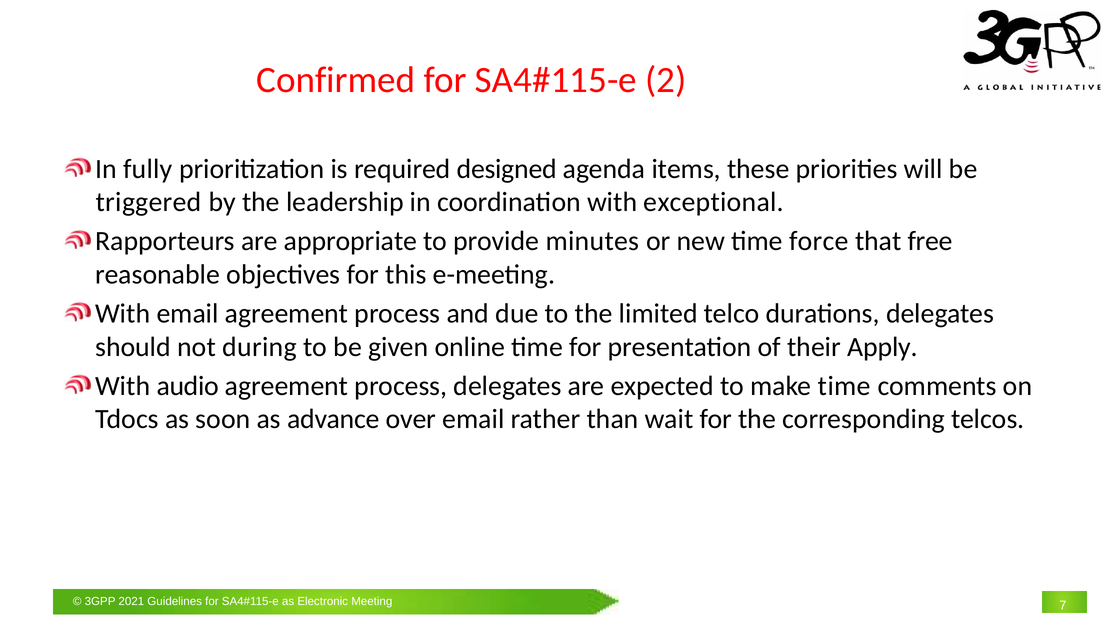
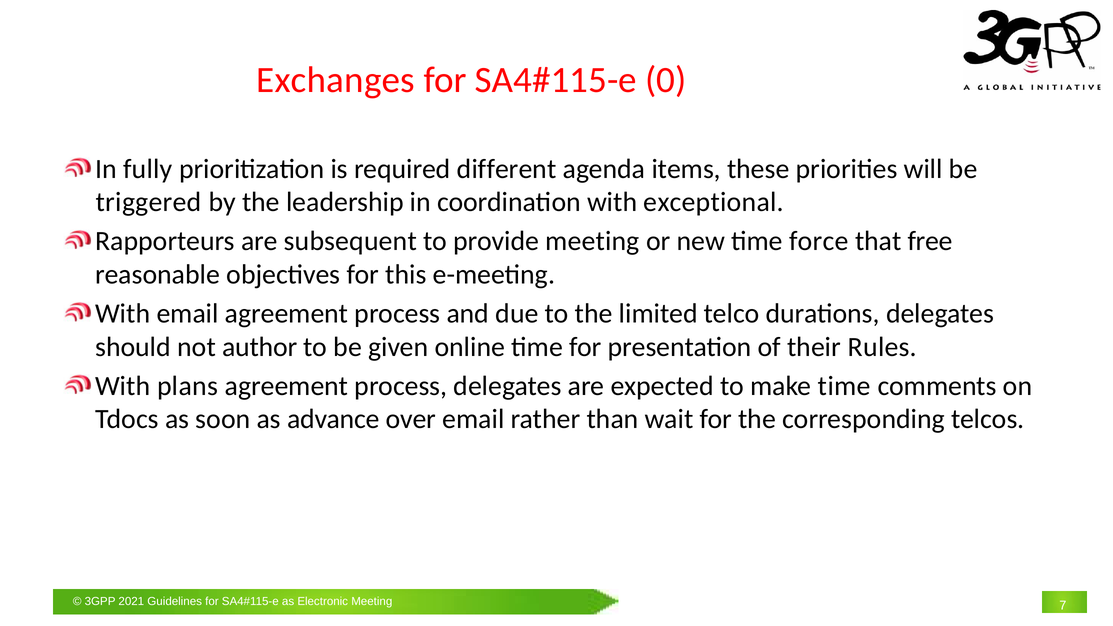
Confirmed: Confirmed -> Exchanges (336, 80)
2: 2 -> 0 (666, 80)
designed: designed -> different (507, 169)
appropriate: appropriate -> subsequent (350, 241)
provide minutes: minutes -> meeting (592, 241)
during: during -> author (260, 347)
Apply: Apply -> Rules (882, 347)
audio: audio -> plans (187, 386)
